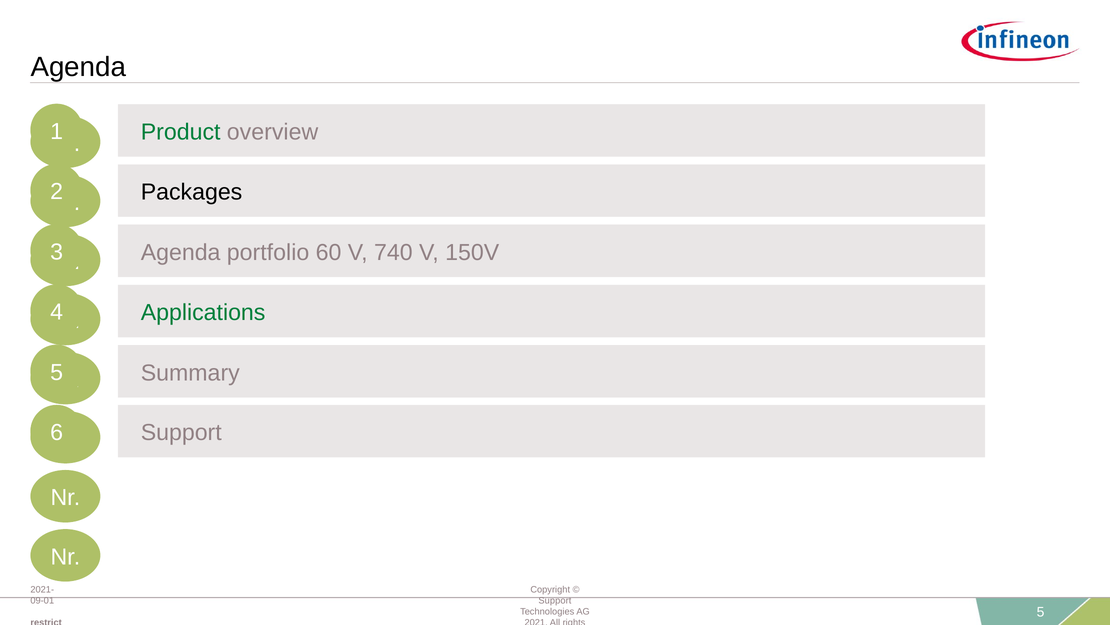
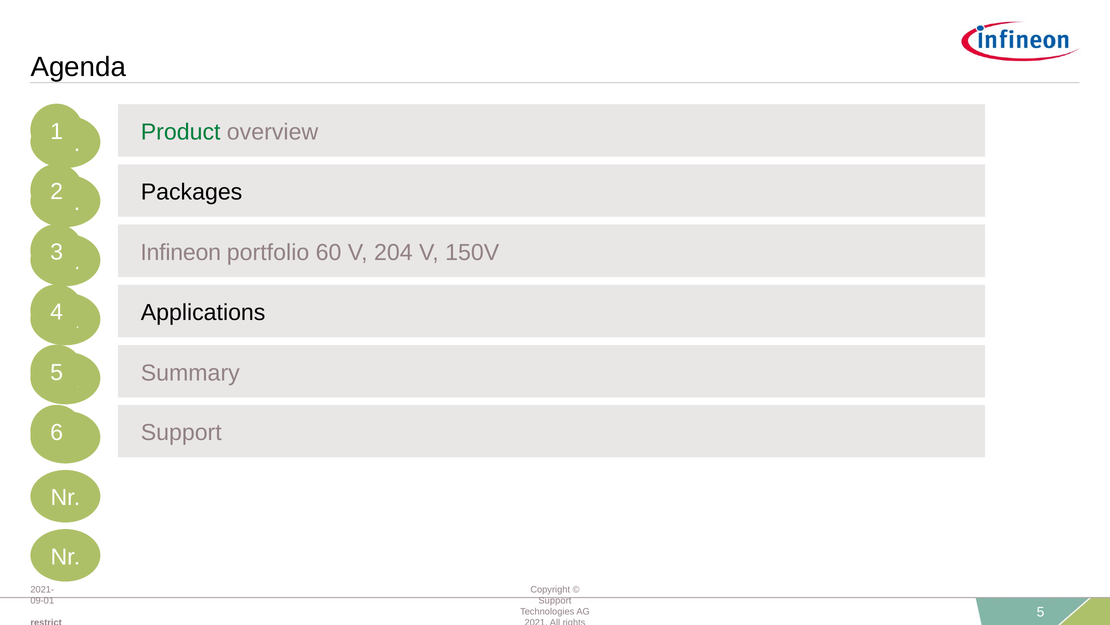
Agenda: Agenda -> Infineon (181, 252)
740: 740 -> 204 (393, 252)
Applications colour: green -> black (203, 312)
